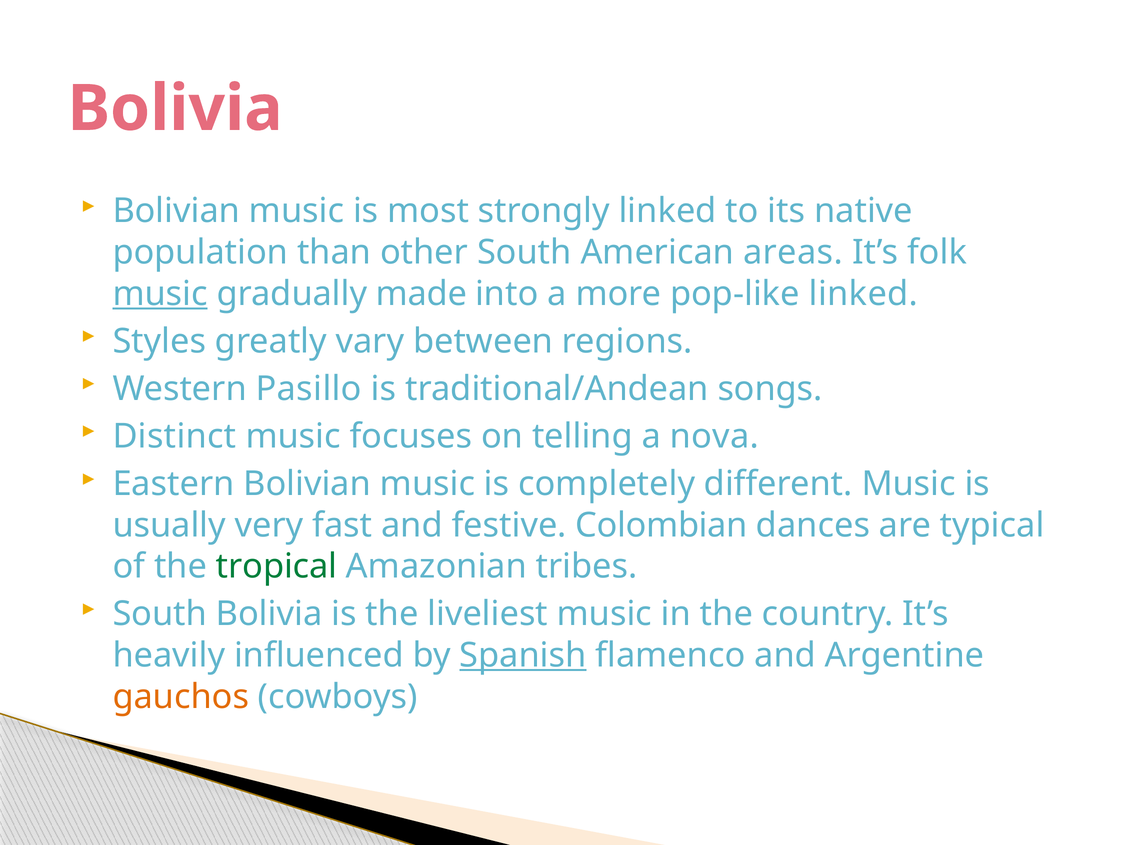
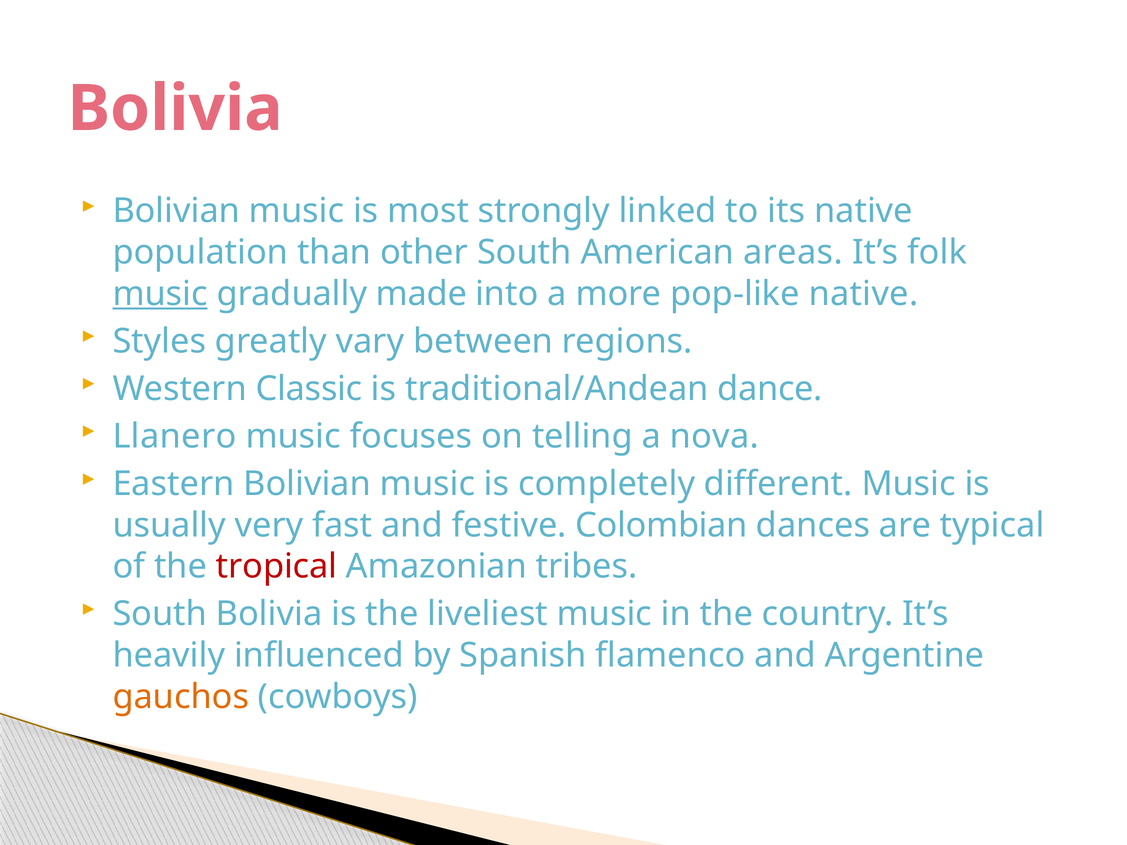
pop-like linked: linked -> native (863, 294)
Pasillo: Pasillo -> Classic (309, 389)
songs: songs -> dance (770, 389)
Distinct: Distinct -> Llanero (174, 437)
tropical colour: green -> red (277, 567)
Spanish underline: present -> none (523, 656)
